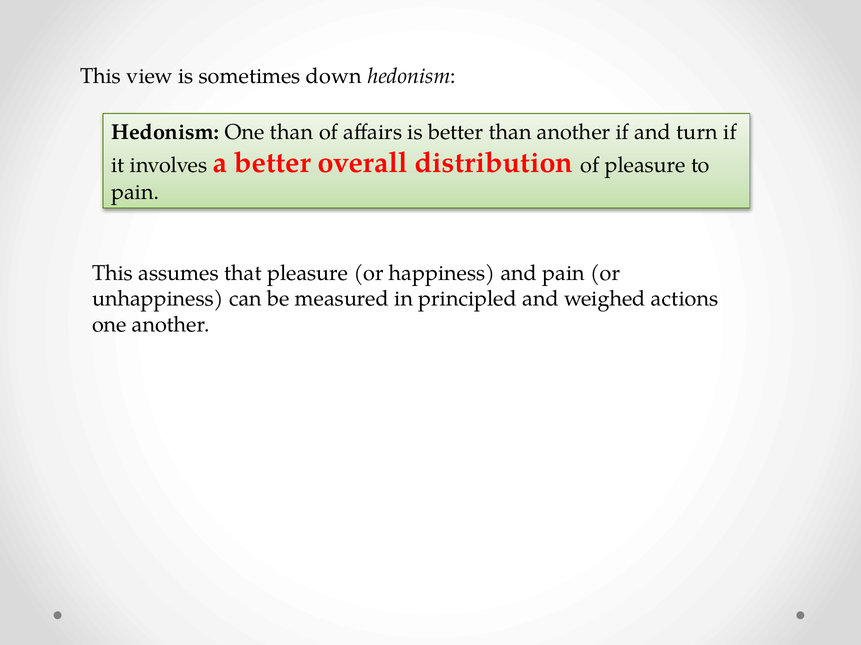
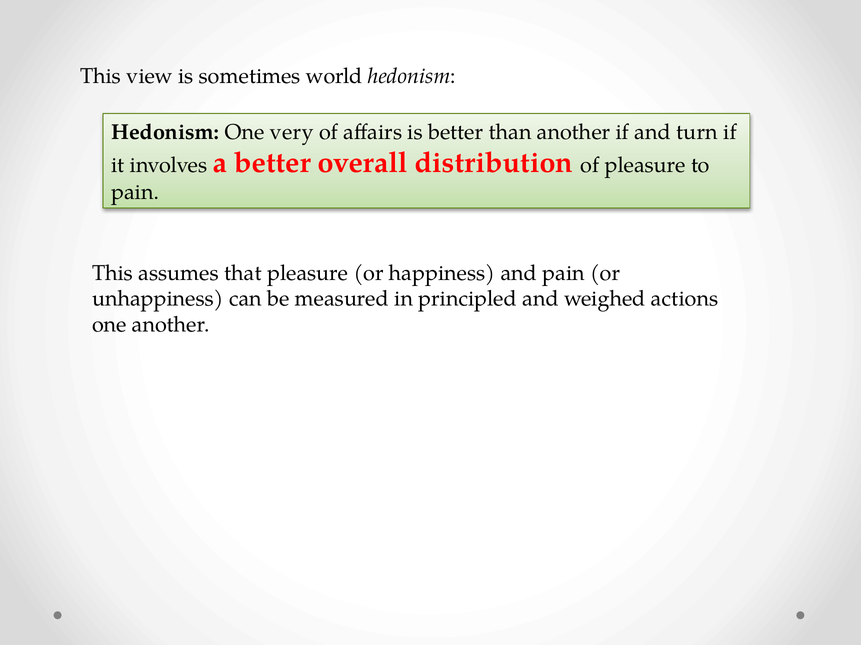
down: down -> world (334, 76)
One than: than -> very (292, 132)
